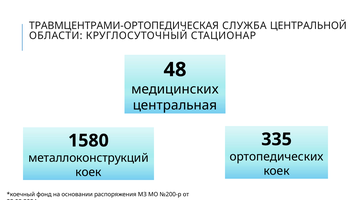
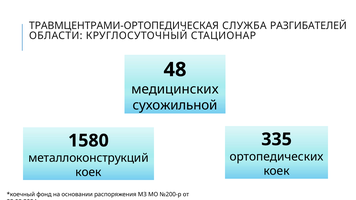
ЦЕНТРАЛЬНОЙ: ЦЕНТРАЛЬНОЙ -> РАЗГИБАТЕЛЕЙ (308, 26)
центральная: центральная -> сухожильной (175, 105)
